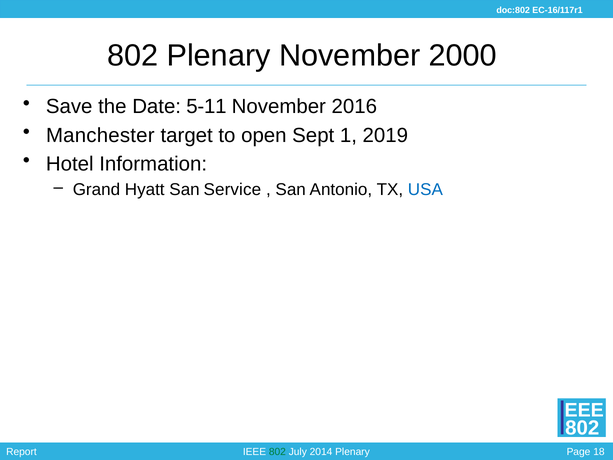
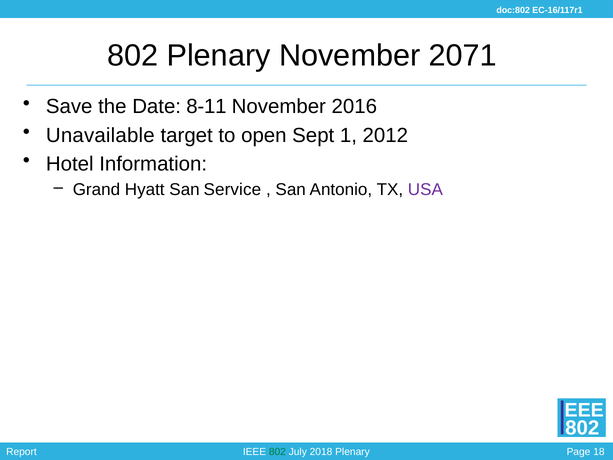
2000: 2000 -> 2071 (463, 56)
5-11: 5-11 -> 8-11 (206, 107)
Manchester: Manchester -> Unavailable (100, 135)
2019: 2019 -> 2012 (385, 135)
USA colour: blue -> purple (425, 190)
2014: 2014 -> 2018 (321, 452)
